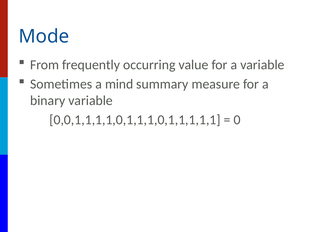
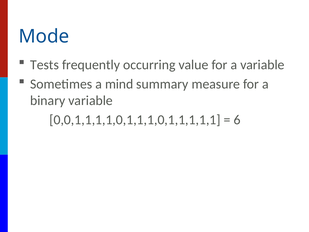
From: From -> Tests (45, 65)
0: 0 -> 6 (237, 120)
